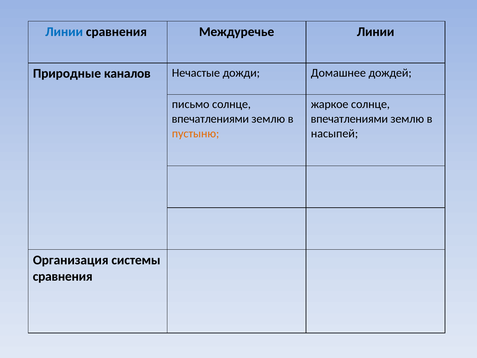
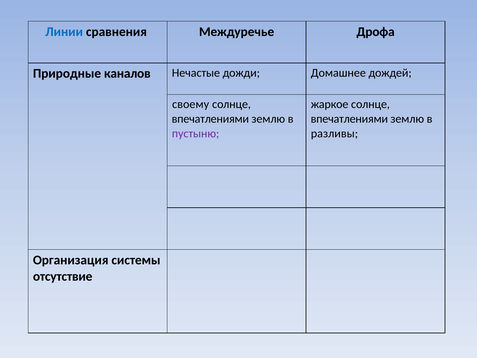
Междуречье Линии: Линии -> Дрофа (376, 32)
письмо: письмо -> своему (191, 104)
пустыню colour: orange -> purple (196, 133)
насыпей: насыпей -> разливы (334, 133)
сравнения: сравнения -> отсутствие (63, 276)
